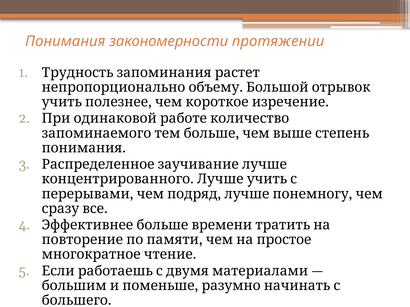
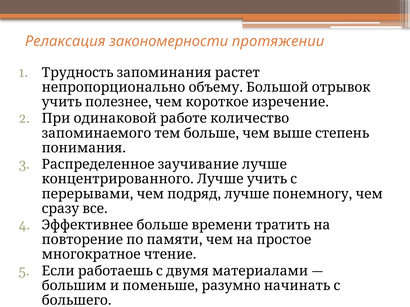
Понимания: Понимания -> Релаксация (65, 41)
